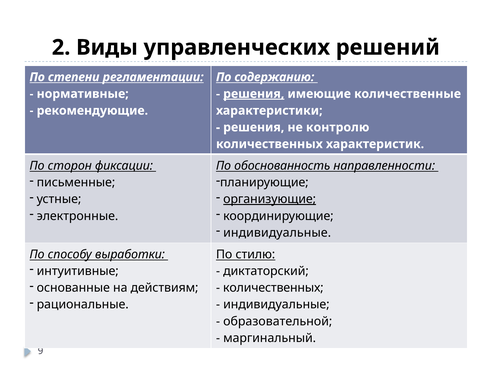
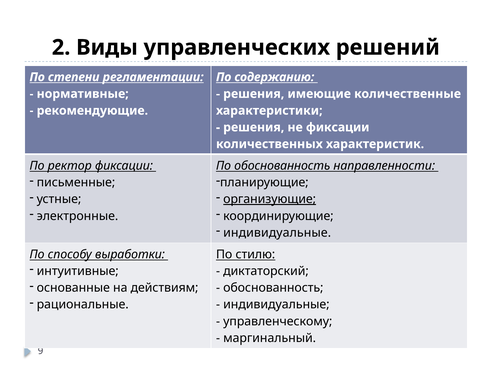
решения underline: present -> none (254, 94)
не контролю: контролю -> фиксации (338, 127)
сторон: сторон -> ректор (70, 166)
количественных: количественных -> обоснованность (273, 288)
образовательной: образовательной -> управленческому (278, 321)
